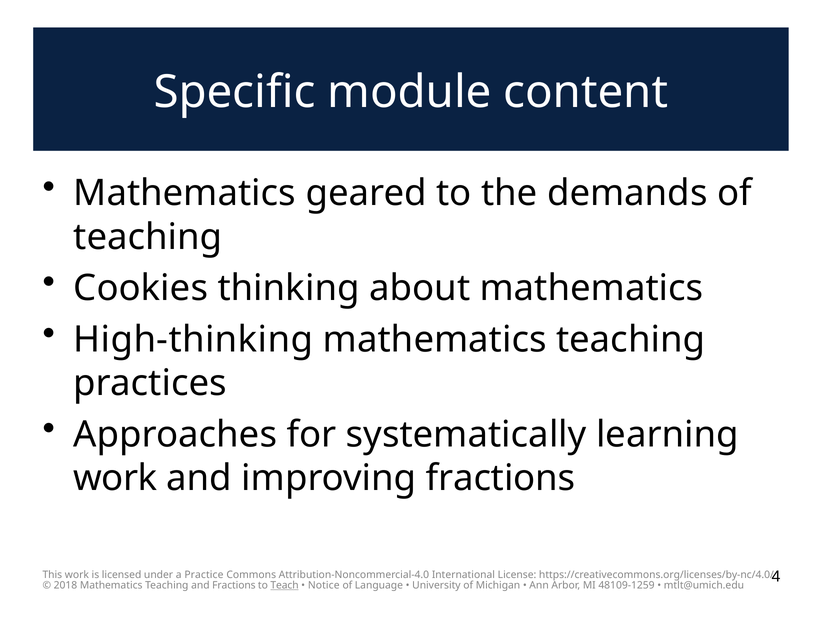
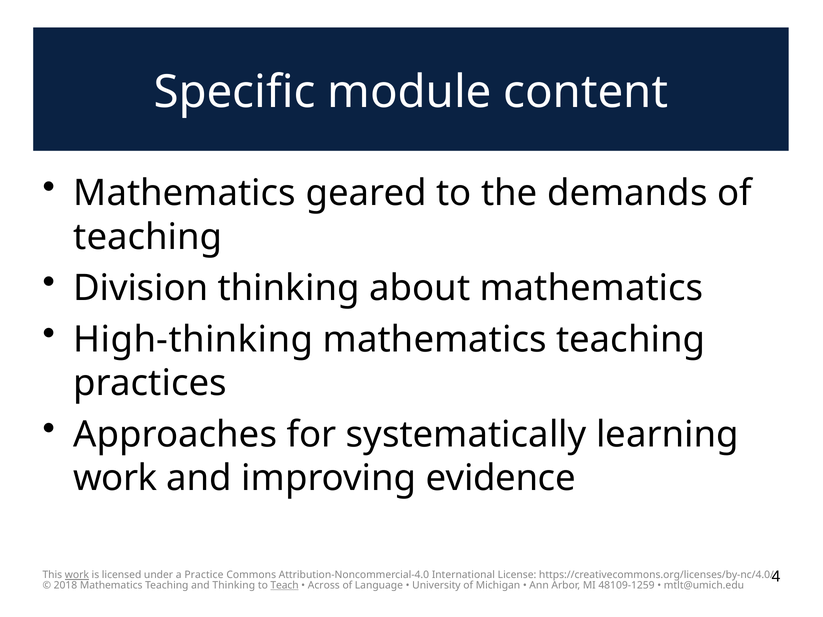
Cookies: Cookies -> Division (141, 288)
improving fractions: fractions -> evidence (501, 479)
work underline: none -> present (77, 575)
and Fractions: Fractions -> Thinking (234, 586)
Notice: Notice -> Across (324, 586)
